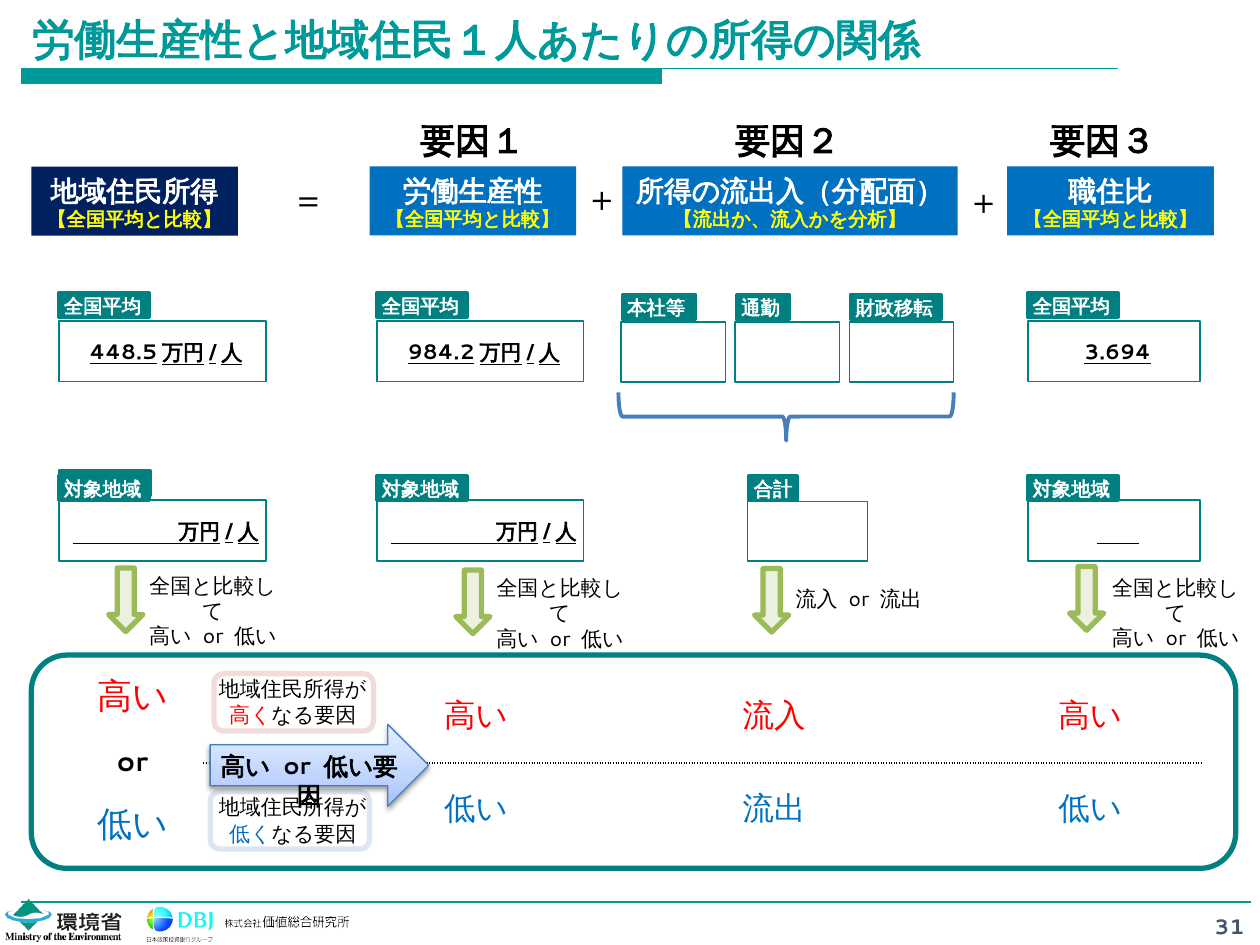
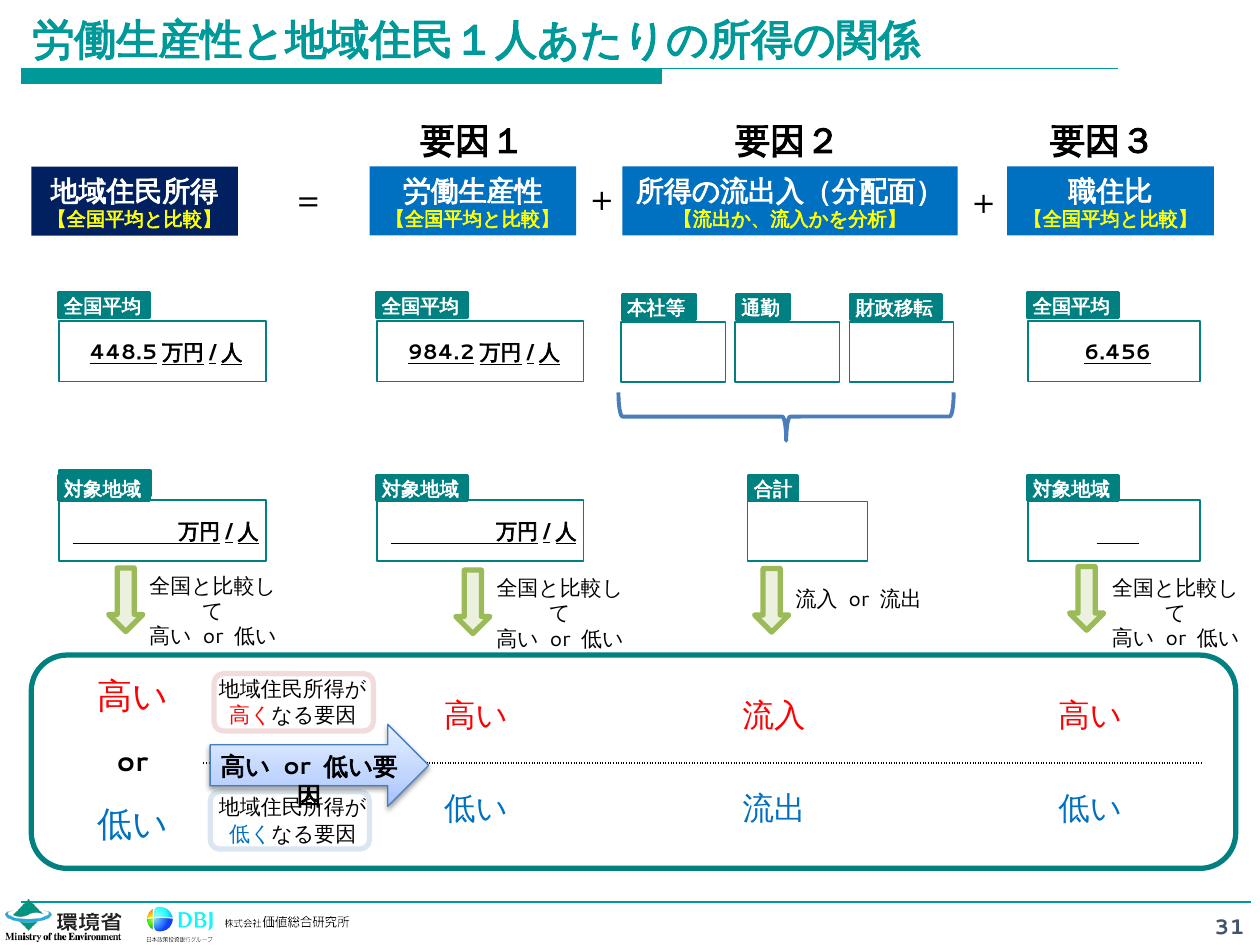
3.694: 3.694 -> 6.456 (1118, 353)
